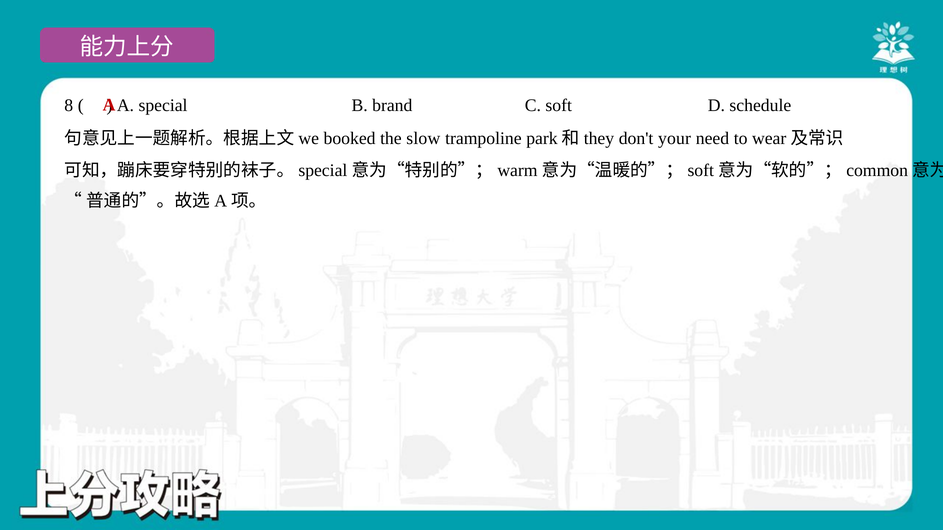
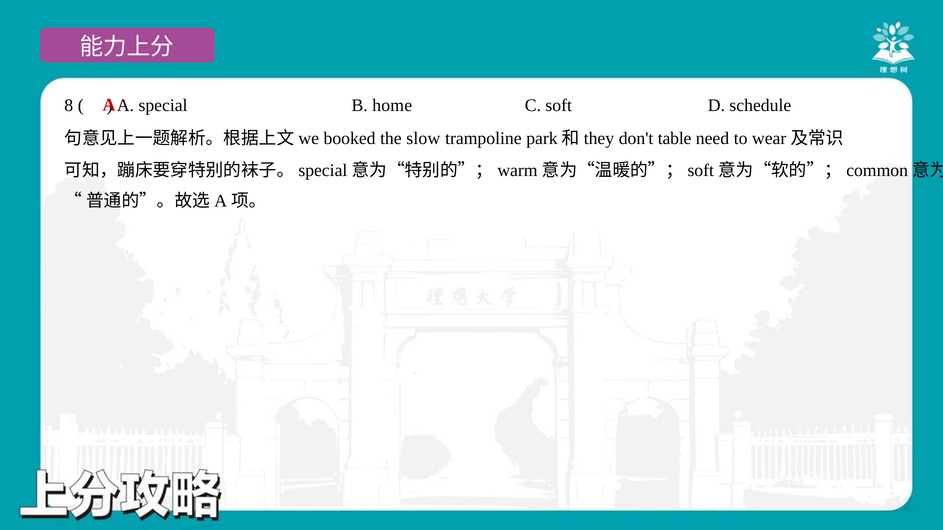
brand: brand -> home (392, 105)
your: your -> table (675, 138)
